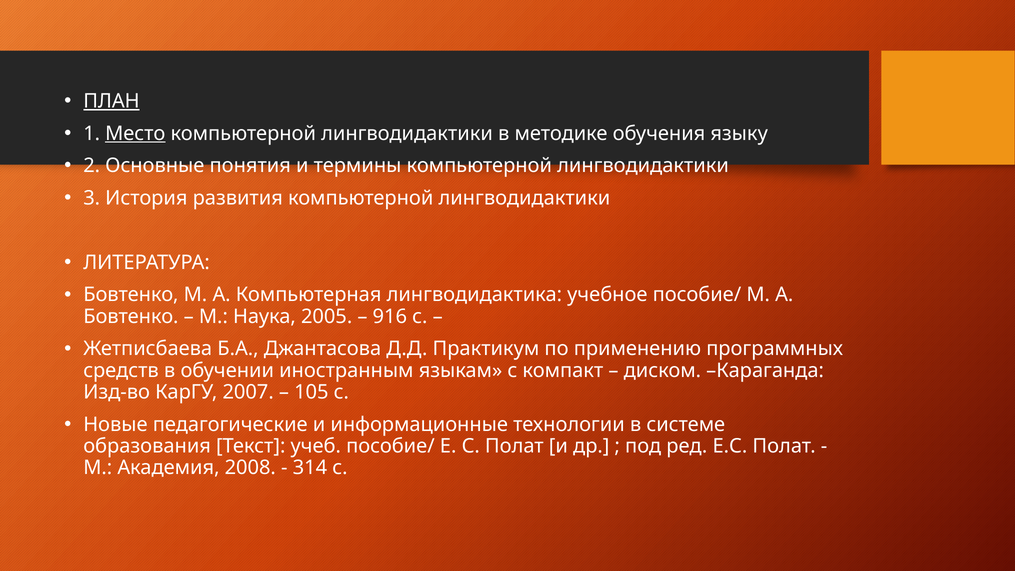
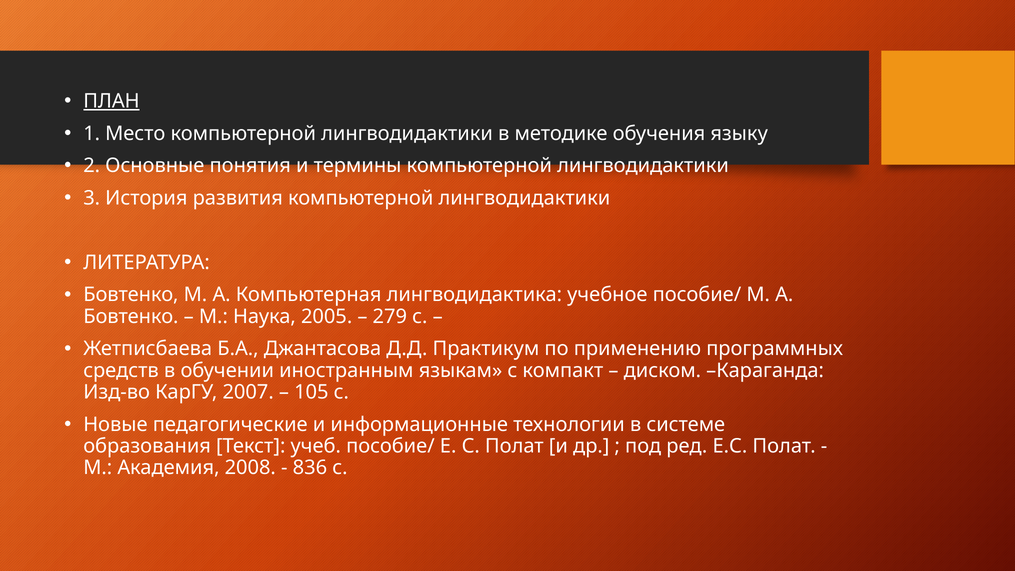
Место underline: present -> none (135, 133)
916: 916 -> 279 (390, 316)
314: 314 -> 836 (310, 468)
